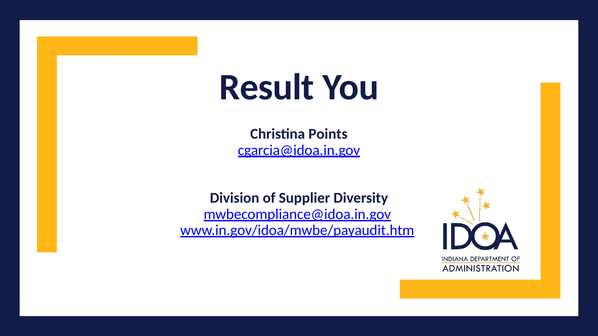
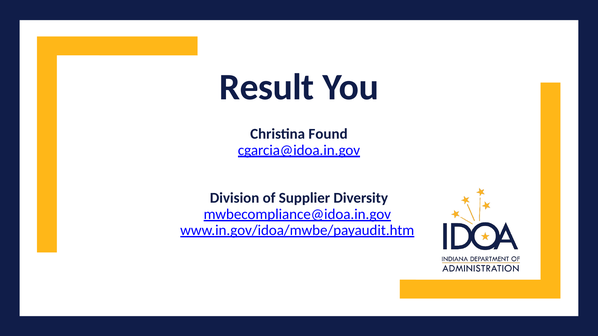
Points: Points -> Found (328, 134)
